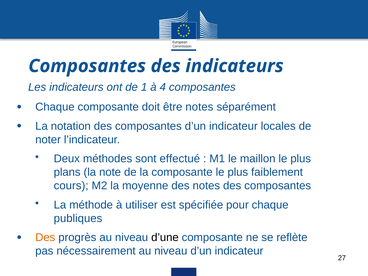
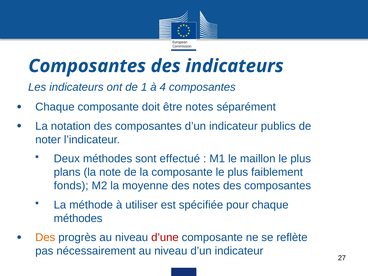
locales: locales -> publics (278, 126)
cours: cours -> fonds (71, 186)
publiques: publiques -> méthodes (78, 218)
d’une colour: black -> red (165, 237)
